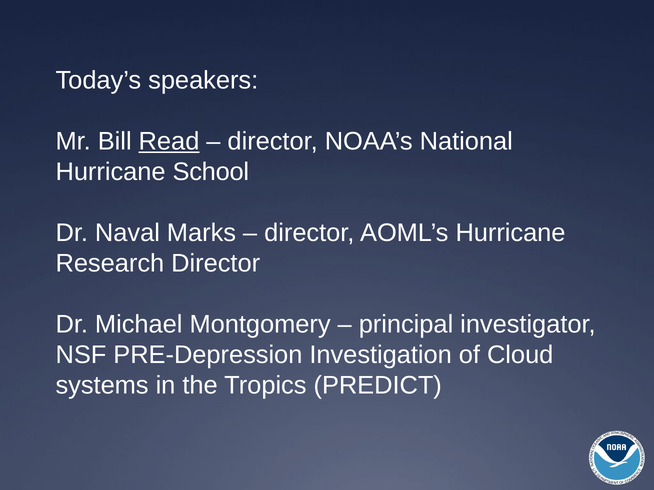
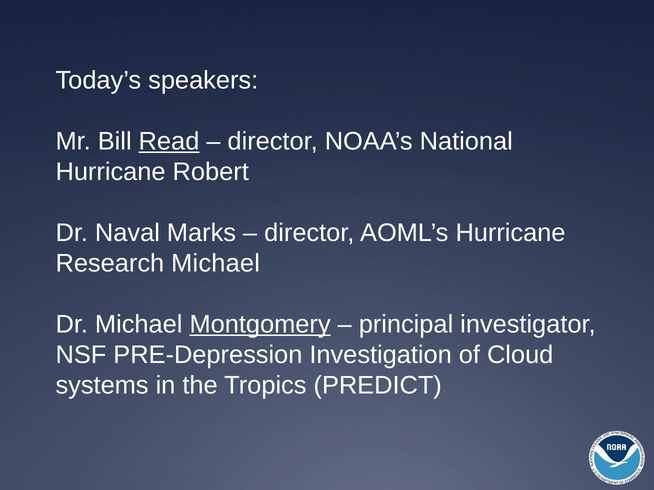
School: School -> Robert (211, 172)
Research Director: Director -> Michael (216, 263)
Montgomery underline: none -> present (260, 325)
